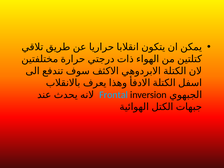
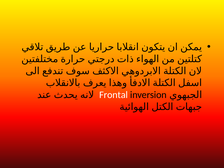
Frontal colour: light blue -> white (114, 95)
